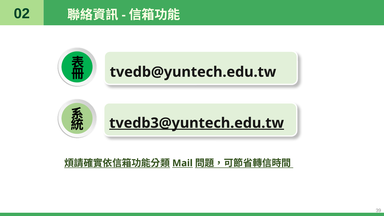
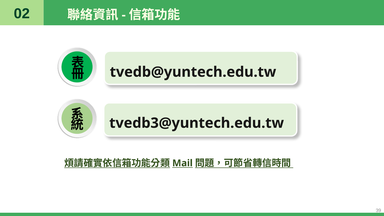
tvedb3@yuntech.edu.tw underline: present -> none (197, 123)
